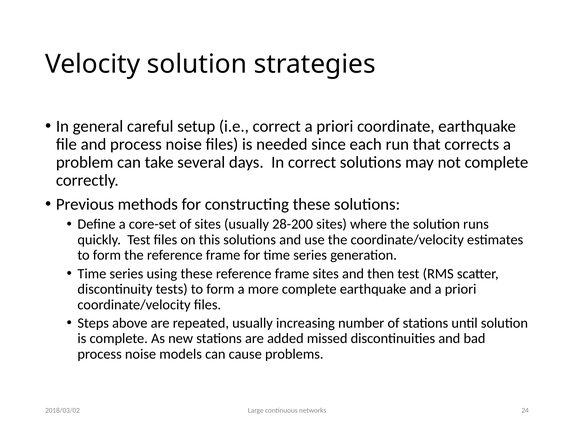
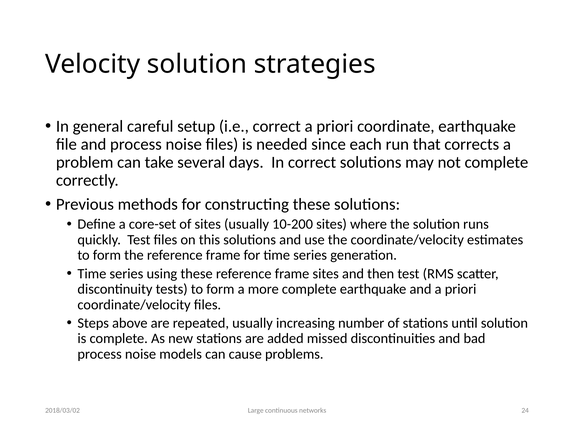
28-200: 28-200 -> 10-200 (293, 225)
